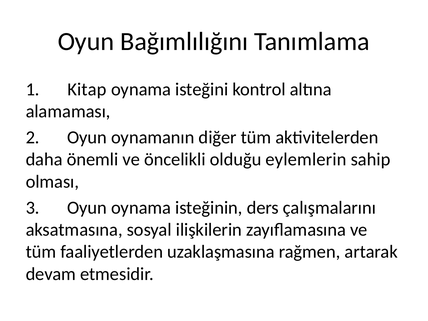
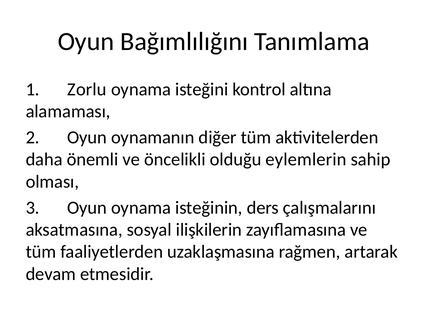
Kitap: Kitap -> Zorlu (87, 89)
